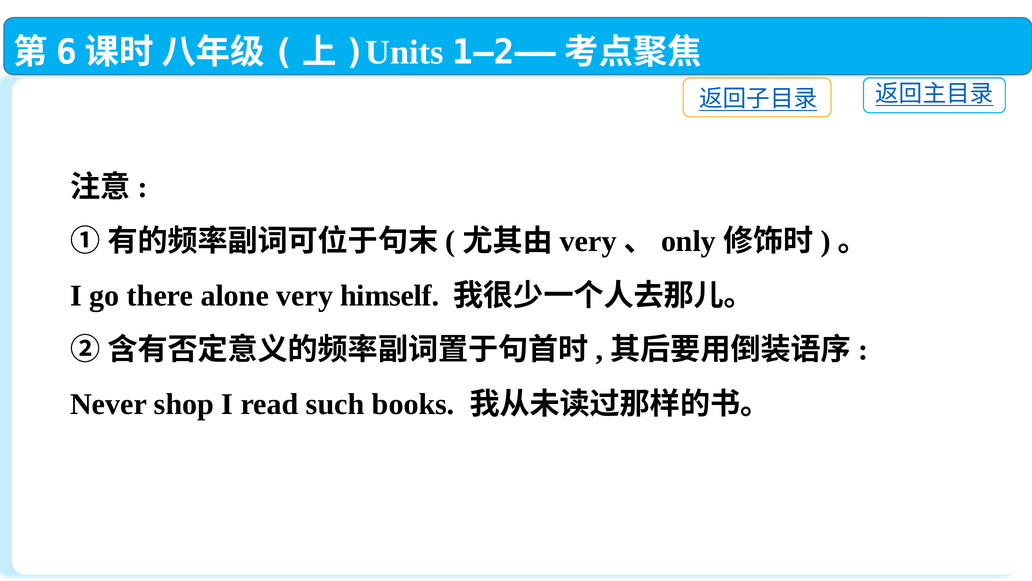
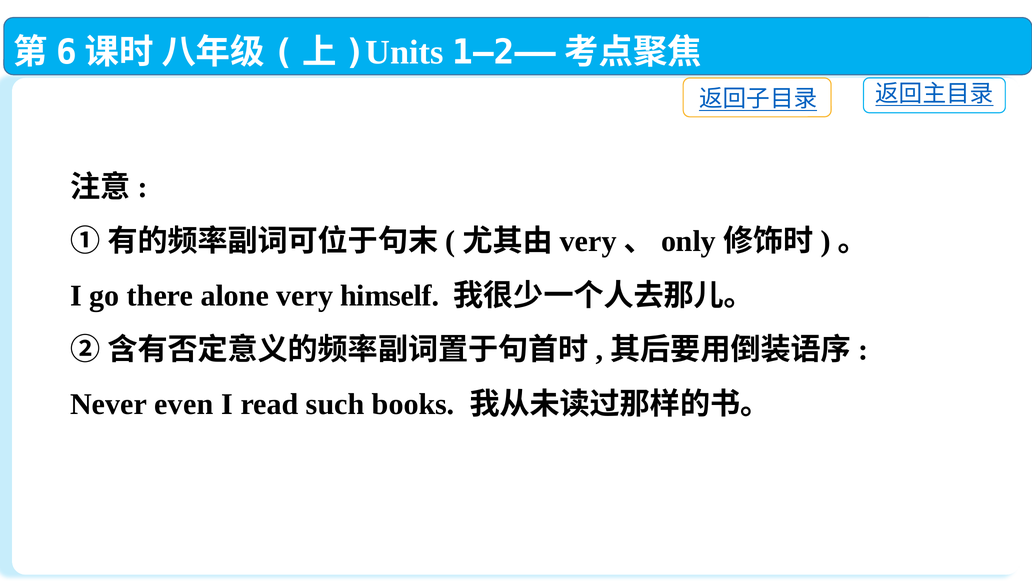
shop: shop -> even (184, 404)
